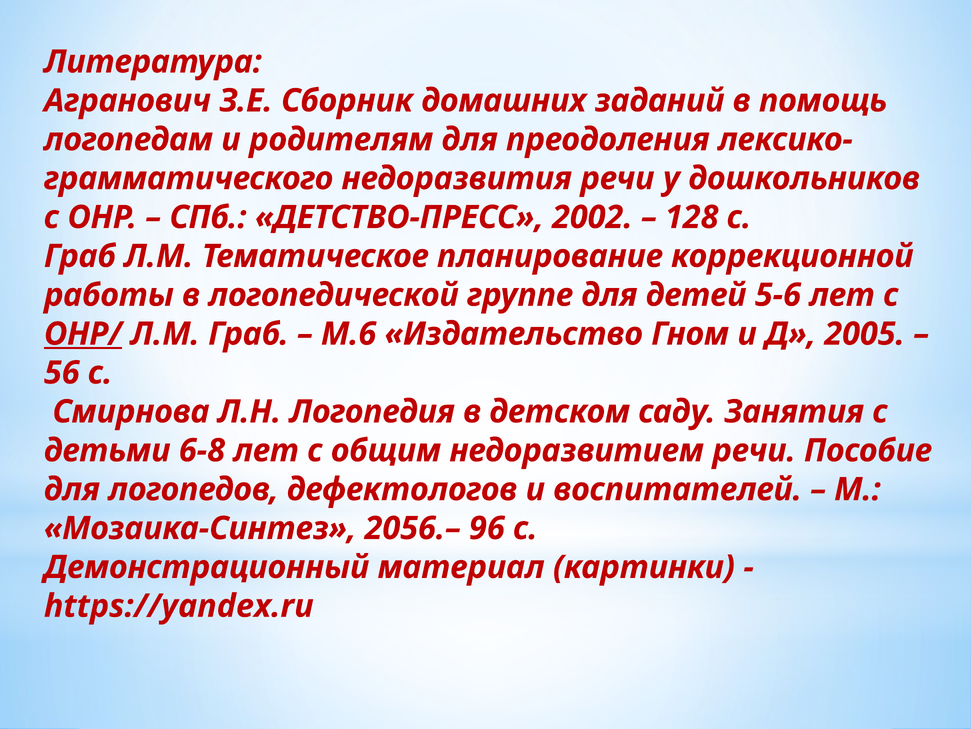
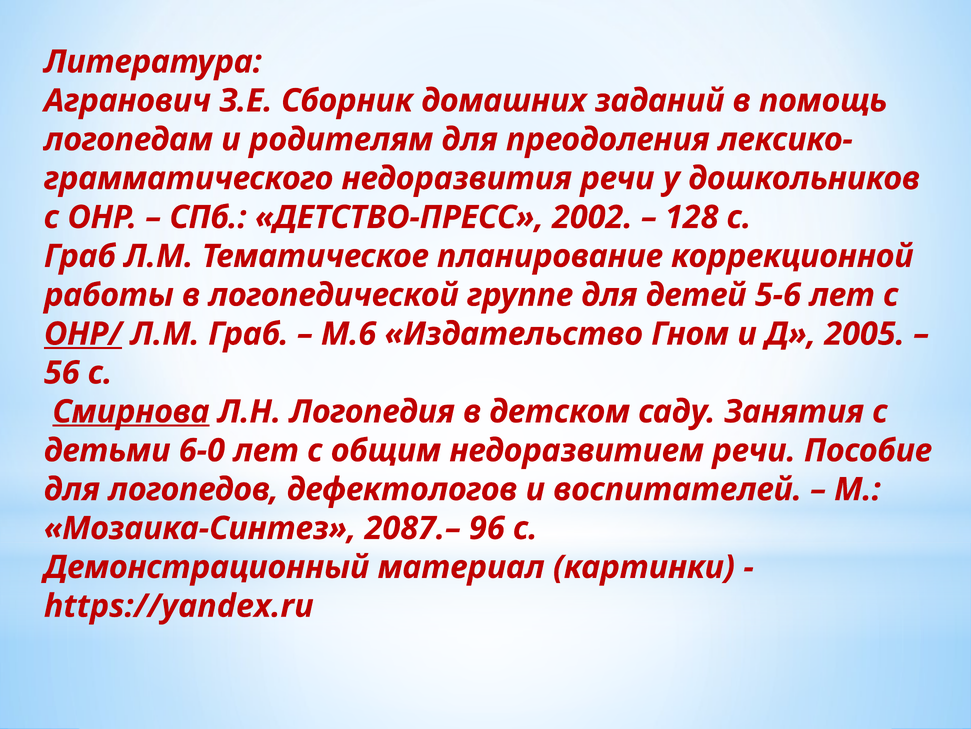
Смирнова underline: none -> present (131, 411)
6-8: 6-8 -> 6-0 (202, 450)
2056.–: 2056.– -> 2087.– (413, 528)
